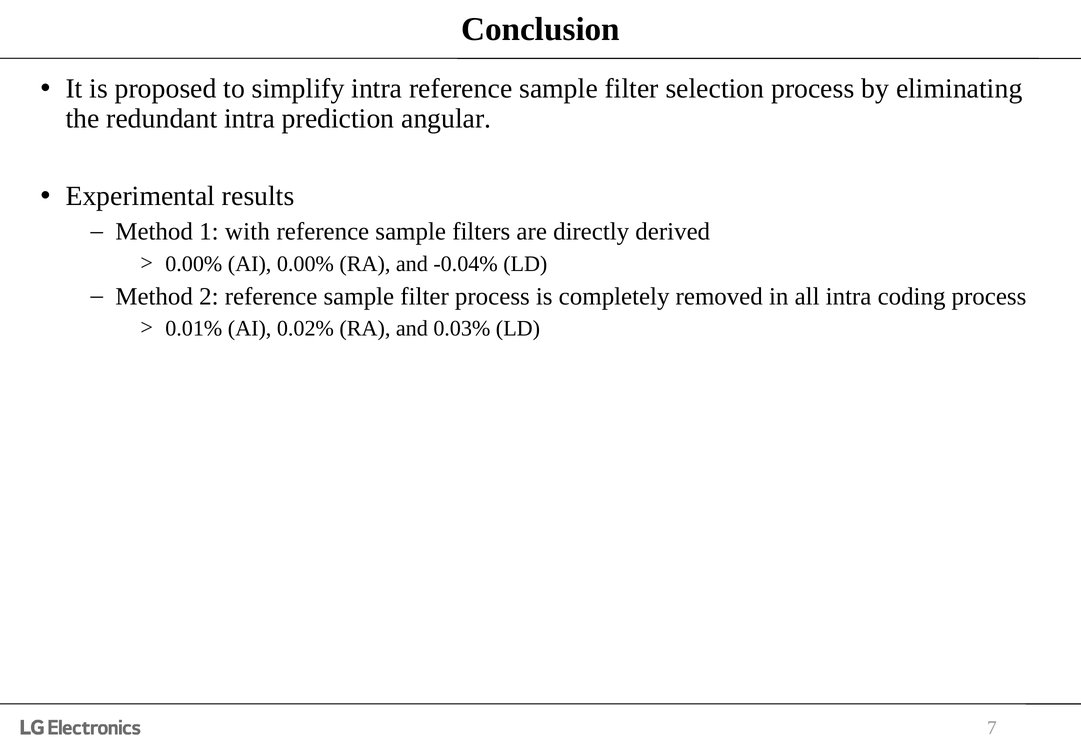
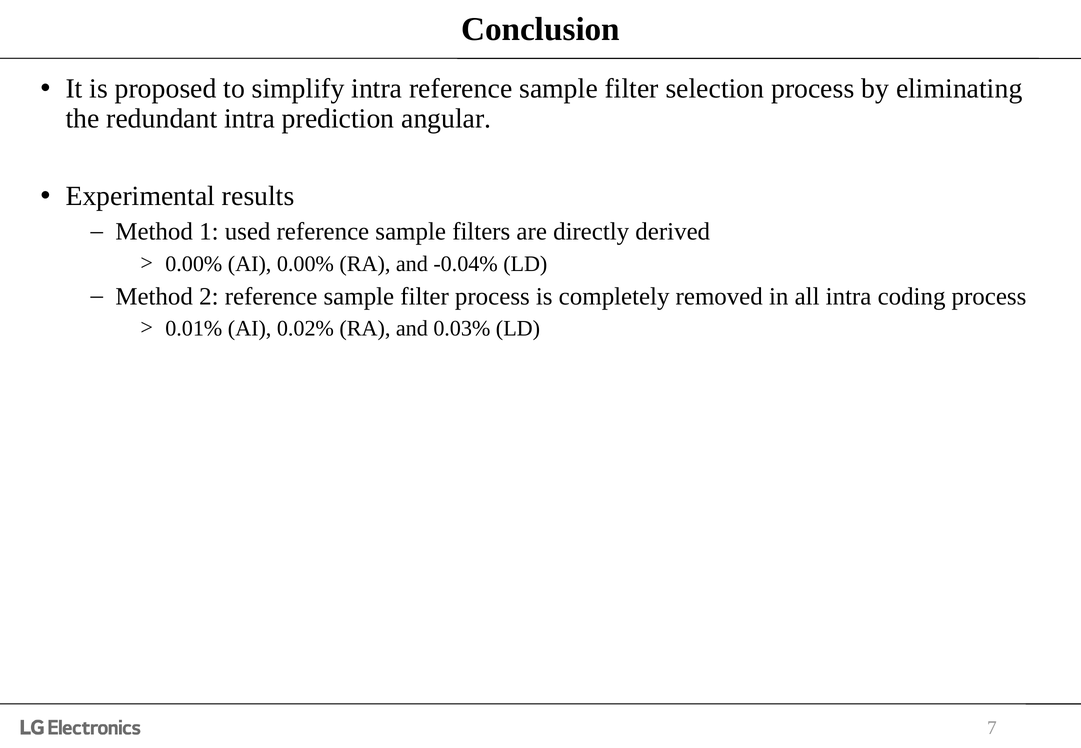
with: with -> used (248, 232)
